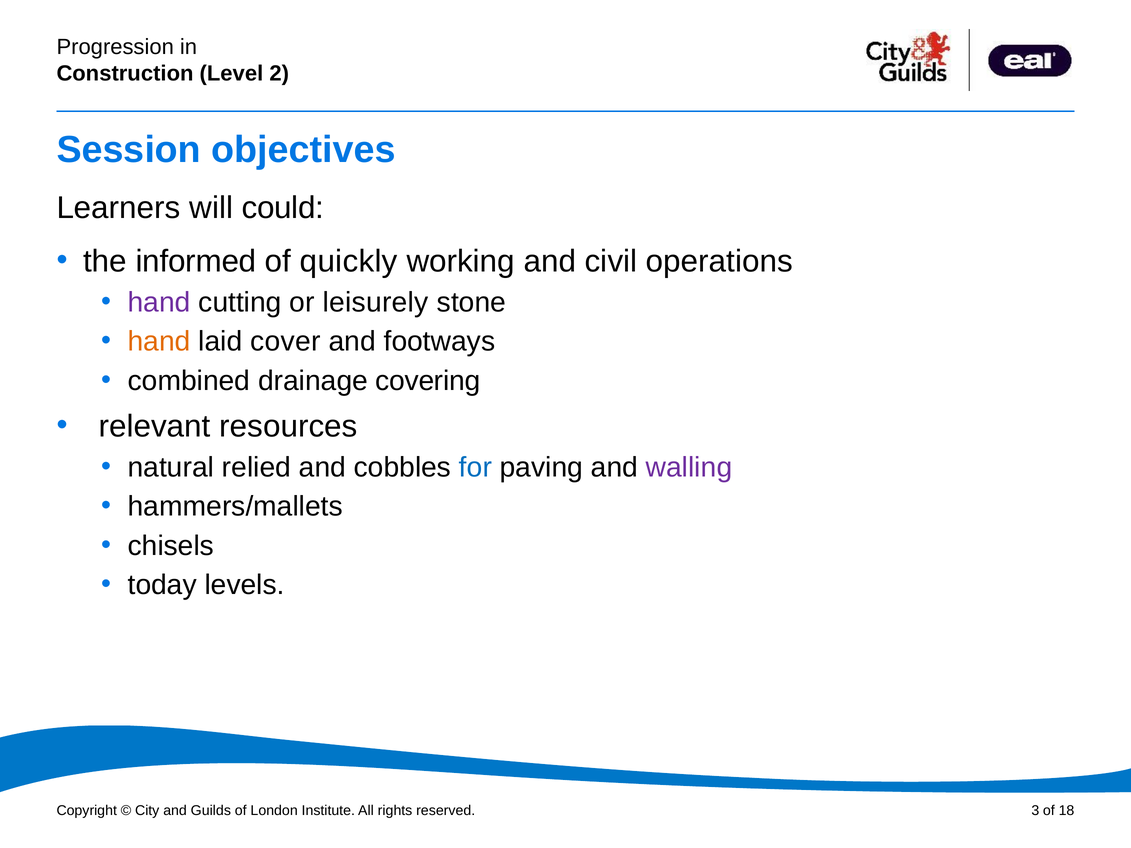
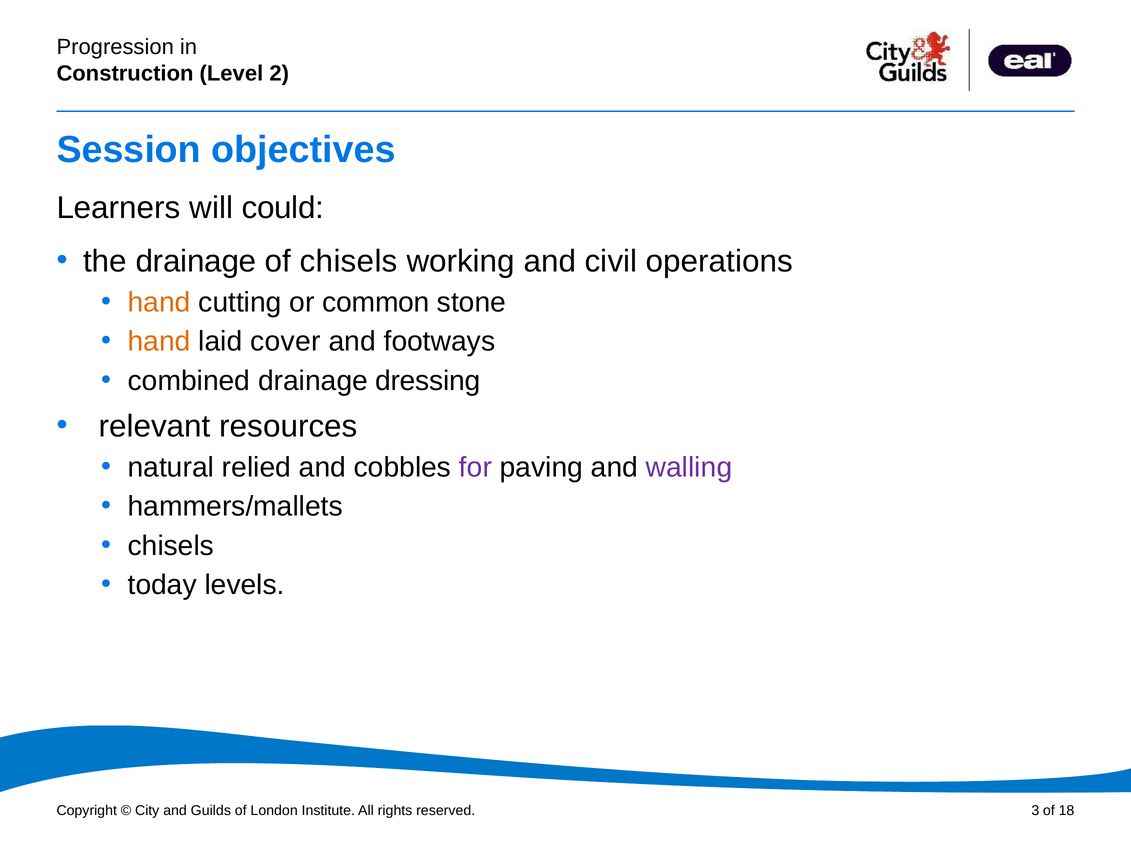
the informed: informed -> drainage (196, 261)
of quickly: quickly -> chisels (349, 261)
hand colour: purple -> orange (159, 302)
leisurely: leisurely -> common (376, 302)
covering: covering -> dressing (428, 381)
for colour: blue -> purple (475, 467)
